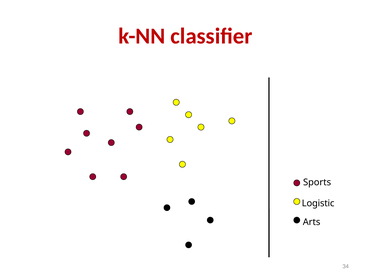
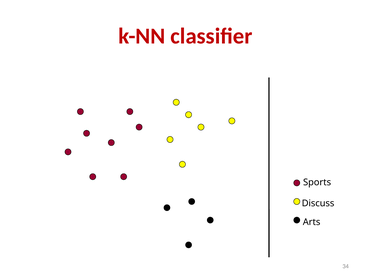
Logistic: Logistic -> Discuss (318, 203)
